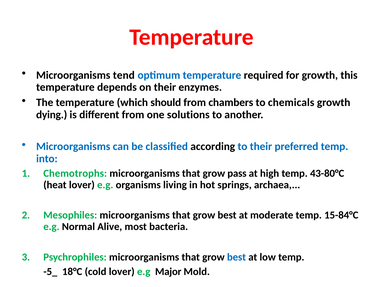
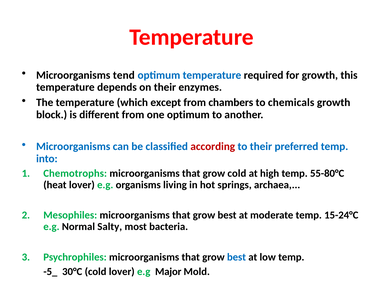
should: should -> except (166, 103)
dying: dying -> block (52, 115)
one solutions: solutions -> optimum (188, 115)
according colour: black -> red (213, 147)
grow pass: pass -> cold (237, 173)
43-80°C: 43-80°C -> 55-80°C (327, 173)
15-84°C: 15-84°C -> 15-24°C (341, 215)
Alive: Alive -> Salty (110, 227)
18°C: 18°C -> 30°C (72, 272)
